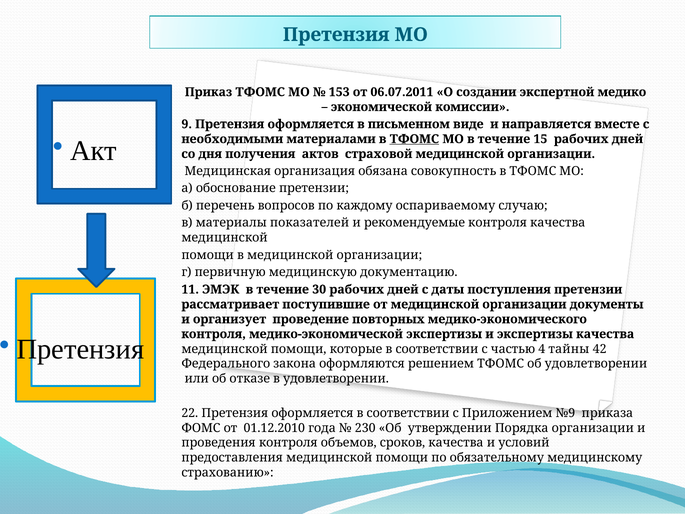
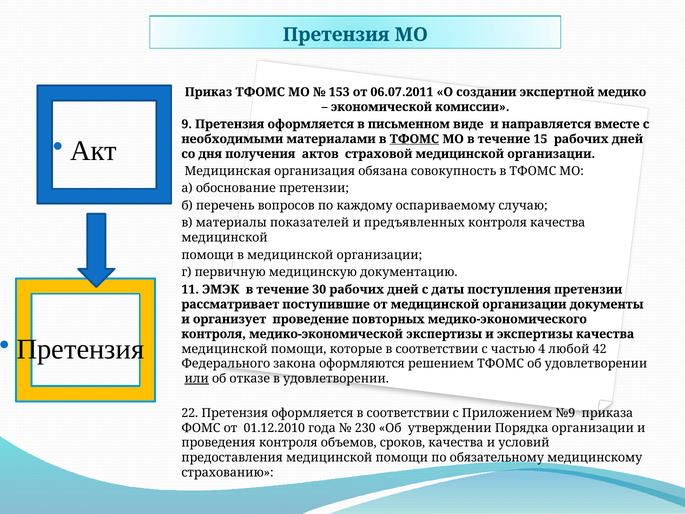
рекомендуемые: рекомендуемые -> предъявленных (414, 223)
тайны: тайны -> любой (569, 349)
или underline: none -> present (197, 378)
